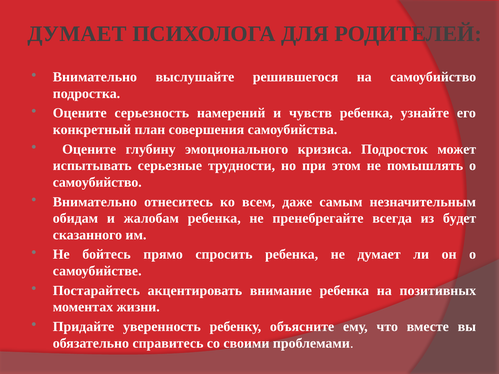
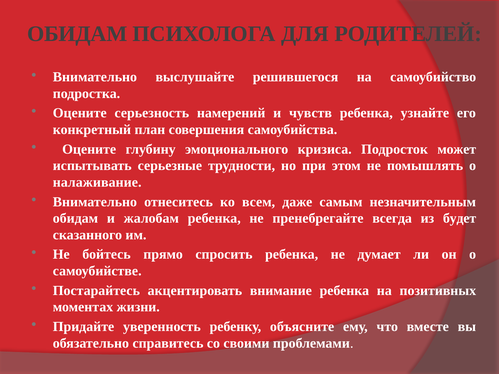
ДУМАЕТ: ДУМАЕТ -> ОБИДАМ (77, 34)
самоубийство: самоубийство -> налаживание (97, 182)
